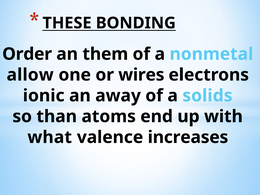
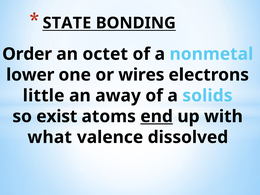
THESE: THESE -> STATE (67, 23)
them: them -> octet (105, 54)
allow: allow -> lower (30, 75)
ionic: ionic -> little (44, 96)
than: than -> exist (57, 116)
end underline: none -> present (157, 116)
increases: increases -> dissolved (188, 137)
